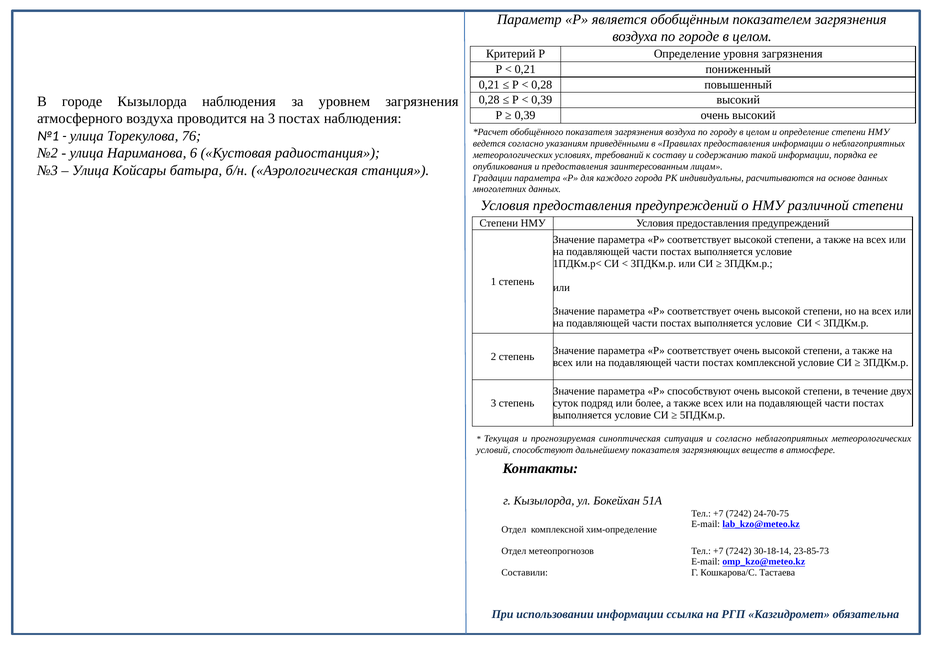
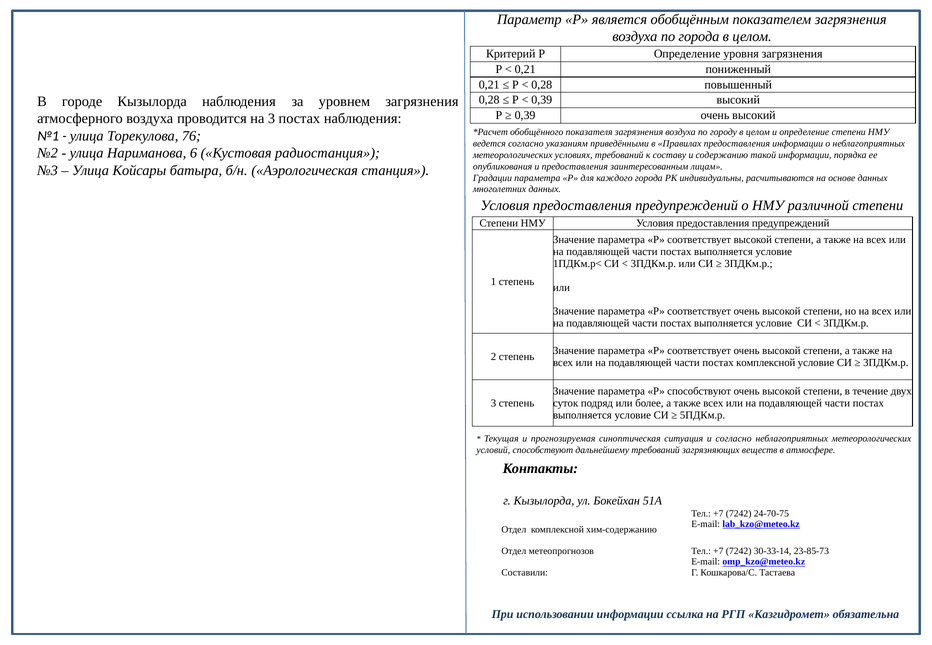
по городе: городе -> города (699, 37)
дальнейшему показателя: показателя -> требований (656, 450)
хим-определение: хим-определение -> хим-содержанию (622, 530)
30-18-14: 30-18-14 -> 30-33-14 (773, 551)
